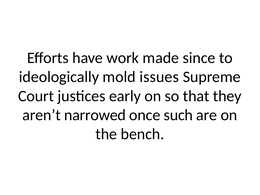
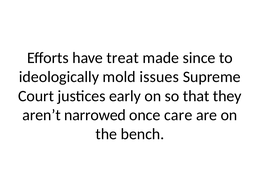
work: work -> treat (123, 58)
such: such -> care (178, 115)
